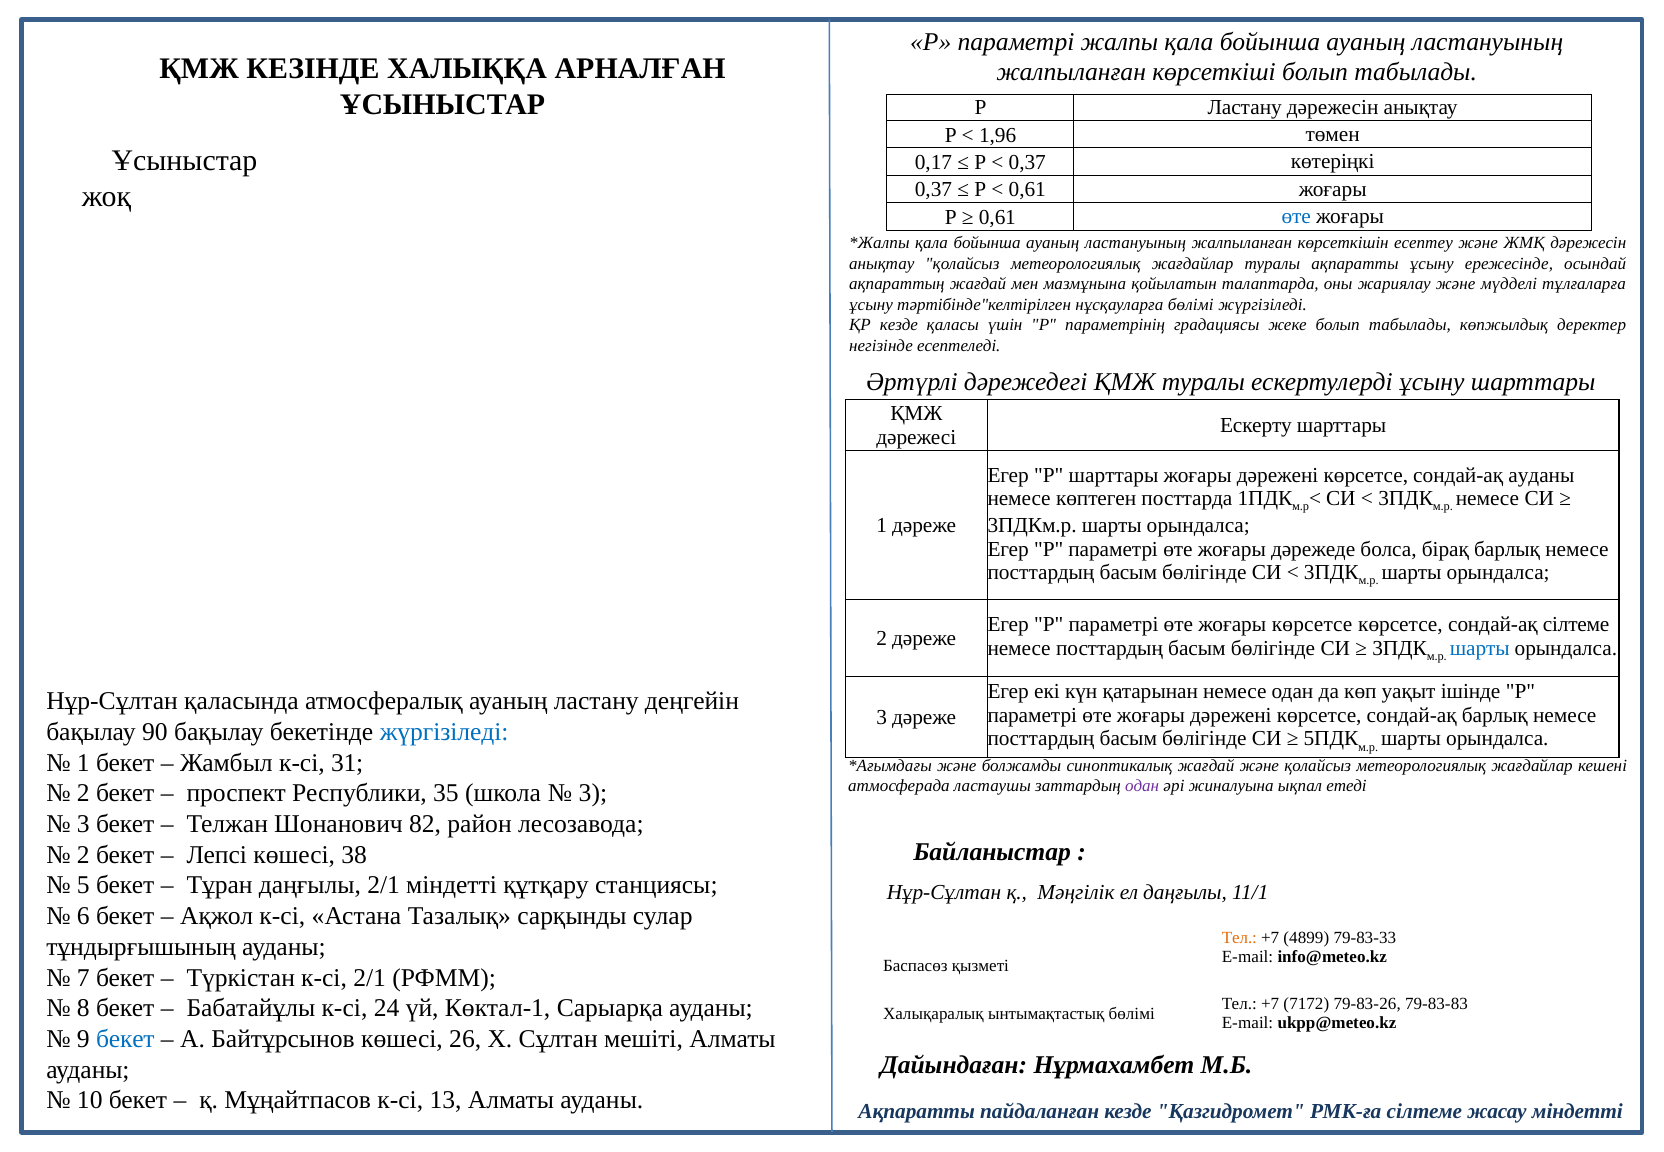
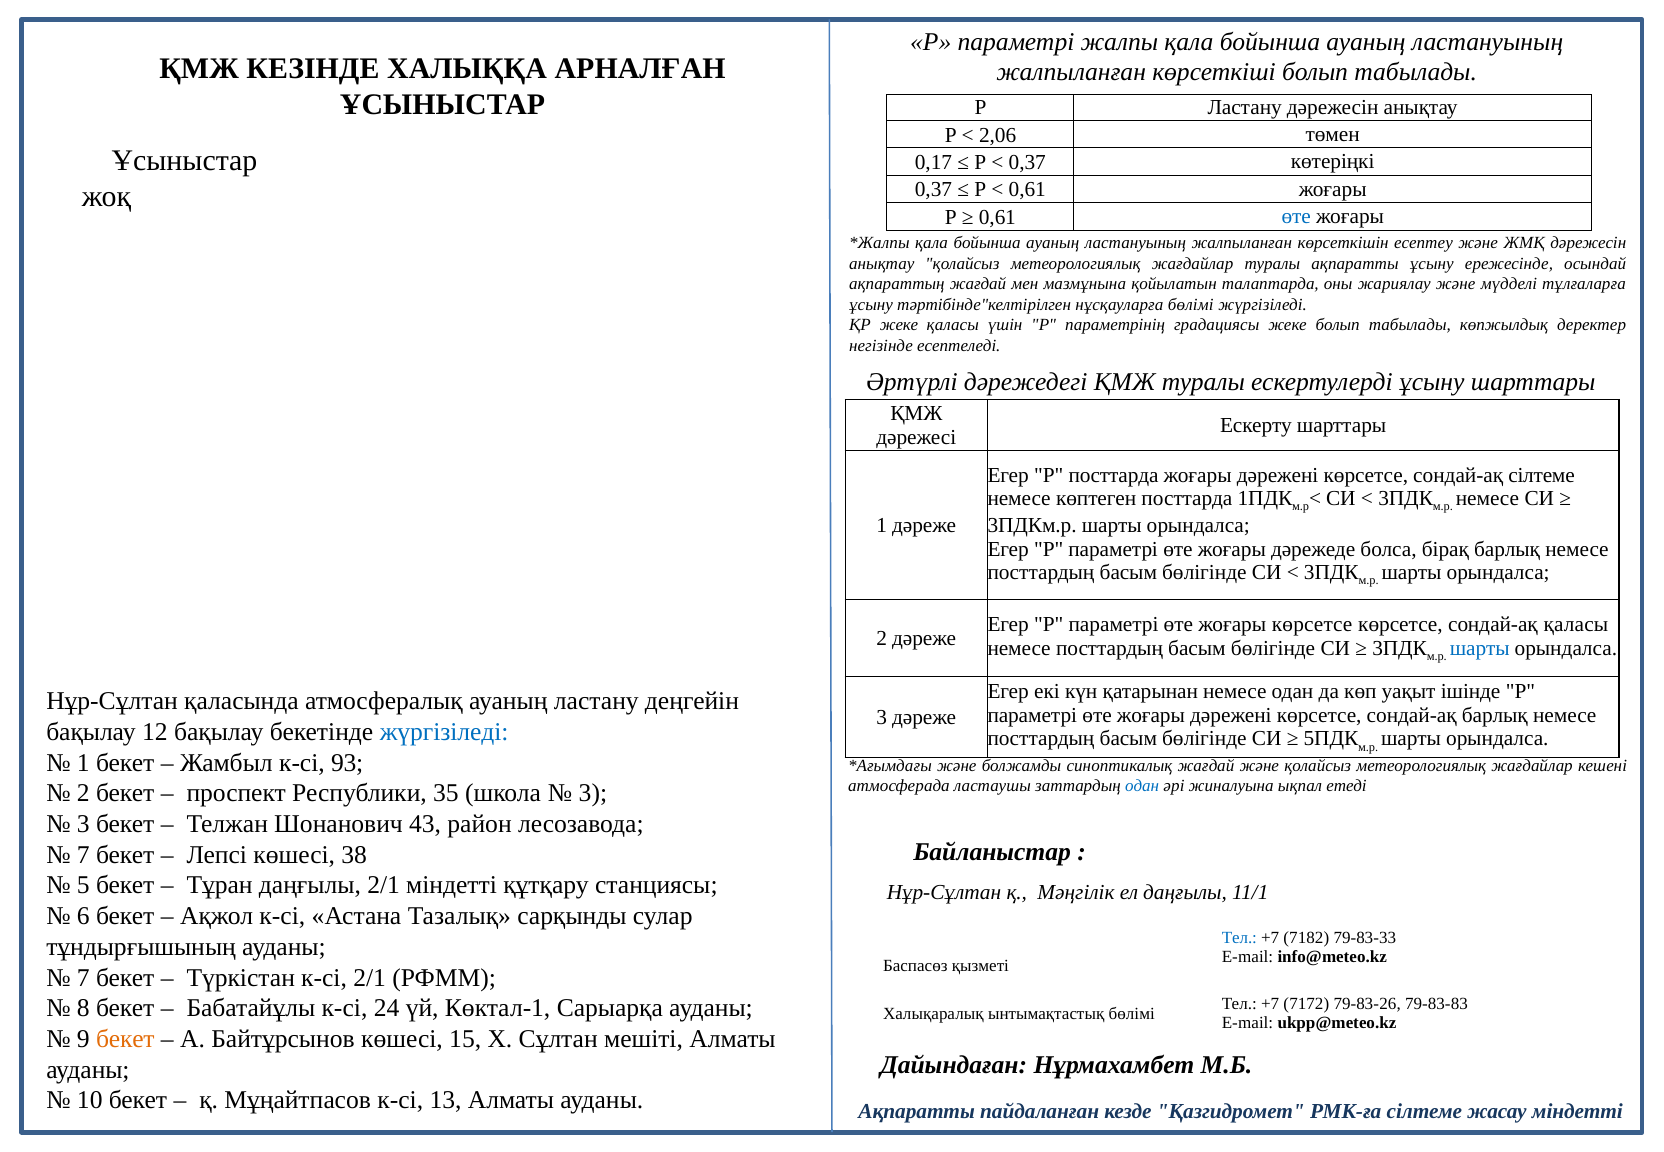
1,96: 1,96 -> 2,06 (998, 135)
ҚР кезде: кезде -> жеке (899, 325)
Р шарттары: шарттары -> посттарда (1114, 475)
сондай-ақ ауданы: ауданы -> сілтеме (1541, 475)
сондай-ақ сілтеме: сілтеме -> қаласы (1576, 625)
90: 90 -> 12 (155, 732)
31: 31 -> 93 (347, 763)
одан colour: purple -> blue (1142, 786)
82: 82 -> 43 (425, 824)
2: 2 -> 7 (83, 855)
Тел colour: orange -> blue (1239, 938)
4899: 4899 -> 7182 (1306, 938)
бекет colour: blue -> orange (125, 1039)
26: 26 -> 15 (465, 1039)
